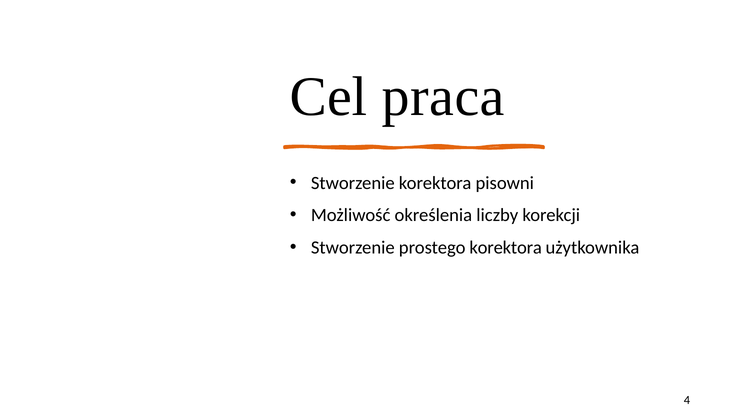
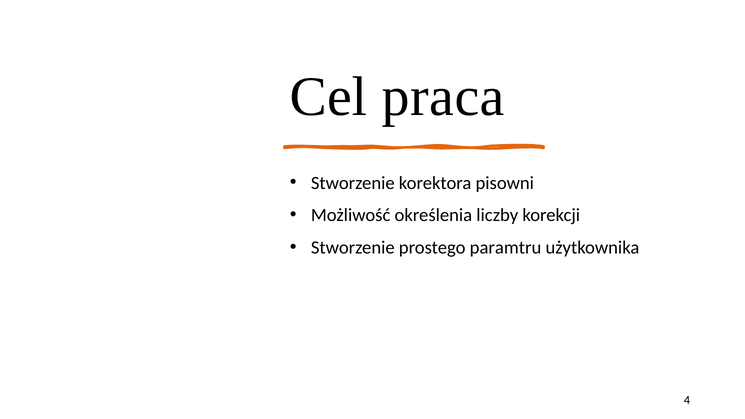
prostego korektora: korektora -> paramtru (506, 248)
